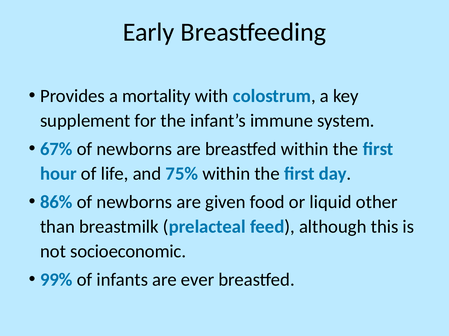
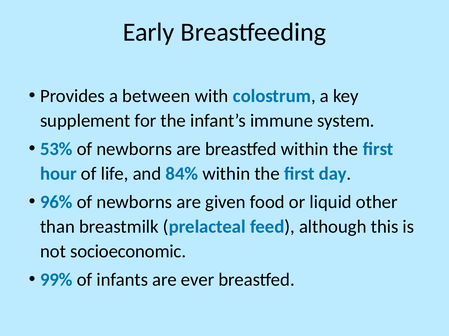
mortality: mortality -> between (156, 96)
67%: 67% -> 53% (56, 149)
75%: 75% -> 84% (182, 174)
86%: 86% -> 96% (56, 202)
